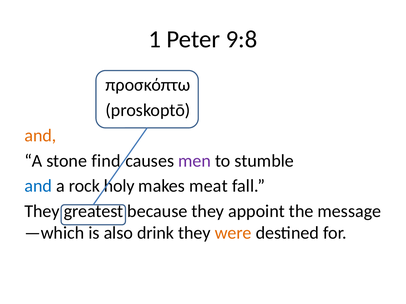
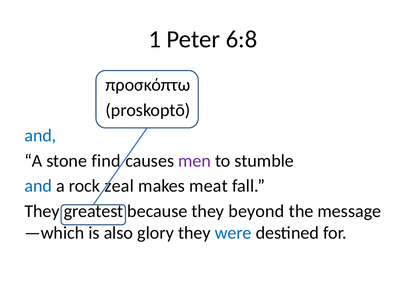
9:8: 9:8 -> 6:8 (242, 39)
and colour: orange -> blue (40, 136)
holy: holy -> zeal (119, 186)
appoint: appoint -> beyond (256, 212)
drink: drink -> glory (156, 233)
were colour: orange -> blue (233, 233)
